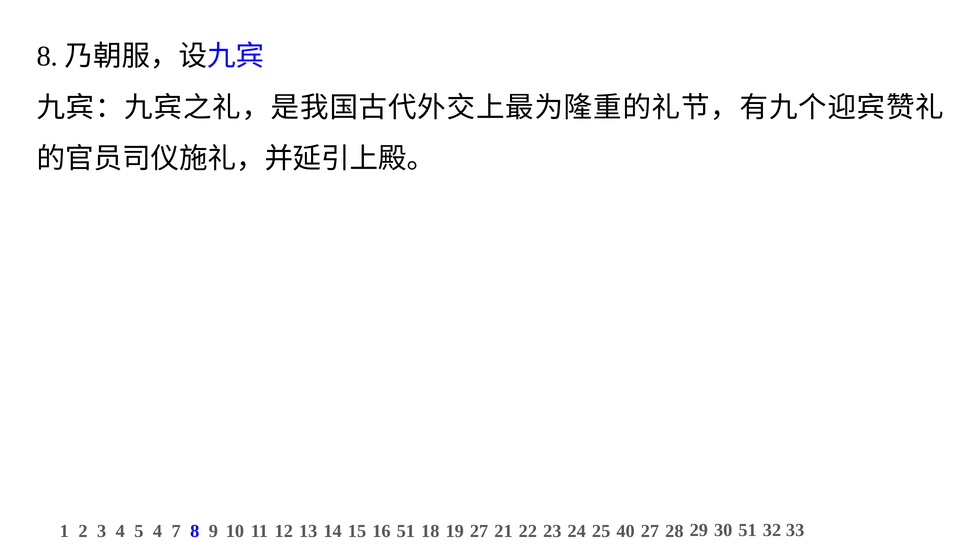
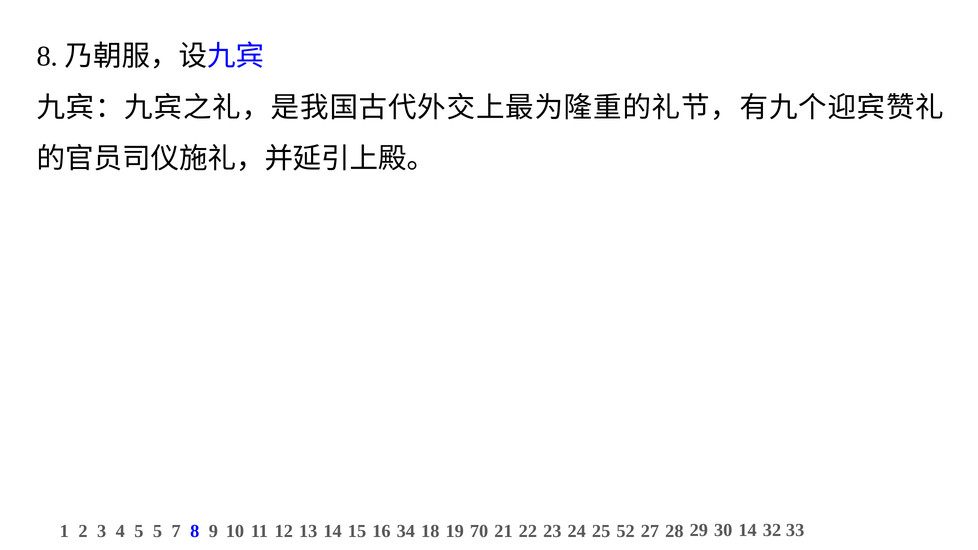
5 4: 4 -> 5 (158, 531)
16 51: 51 -> 34 (406, 531)
19 27: 27 -> 70 (479, 531)
40: 40 -> 52 (626, 531)
30 51: 51 -> 14 (748, 531)
